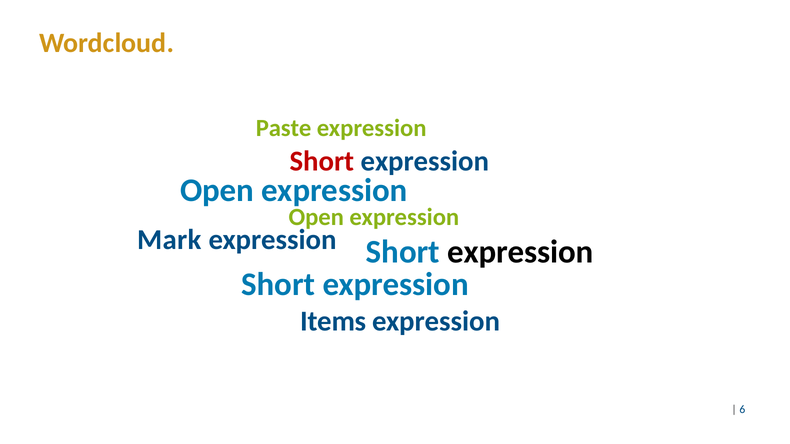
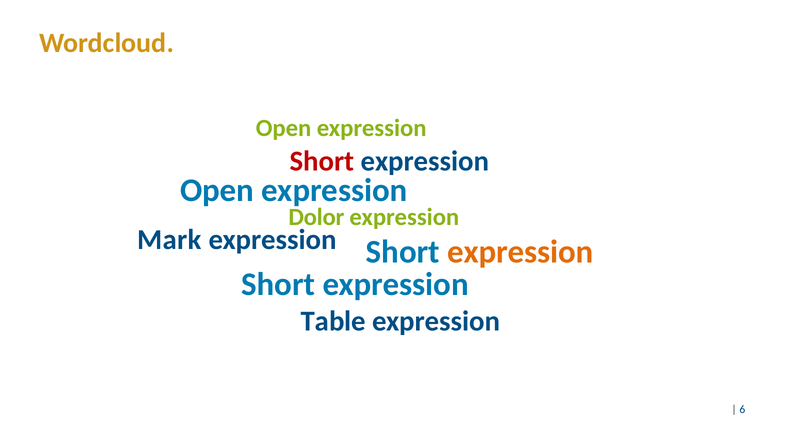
Paste: Paste -> Open (284, 128)
Open: Open -> Dolor (316, 217)
expression colour: black -> orange (520, 252)
Items: Items -> Table (333, 321)
